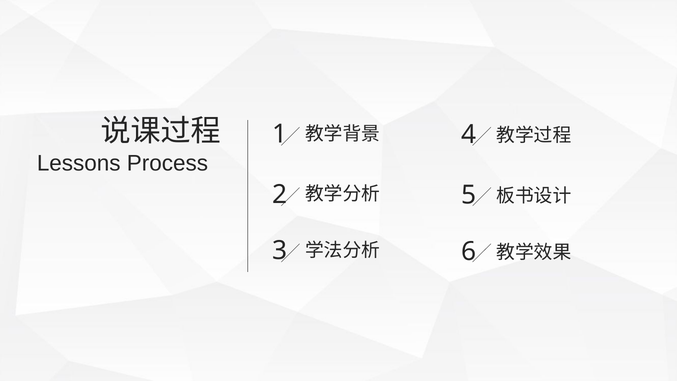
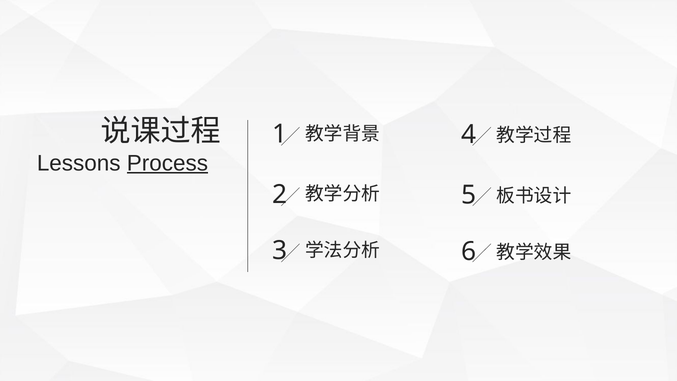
Process underline: none -> present (167, 163)
